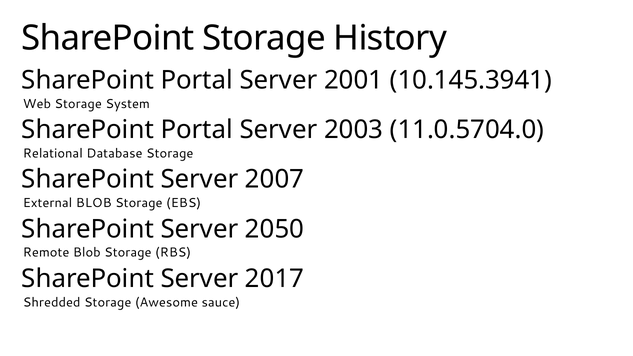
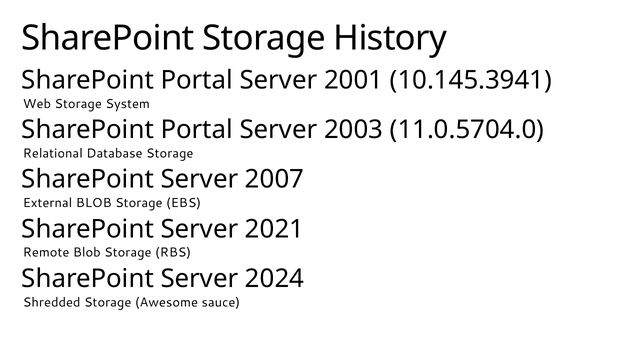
2050: 2050 -> 2021 (275, 229)
2017: 2017 -> 2024 (275, 279)
